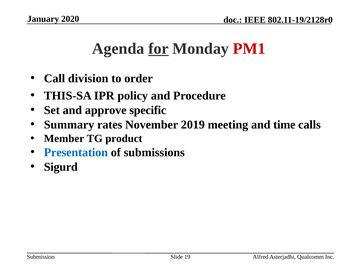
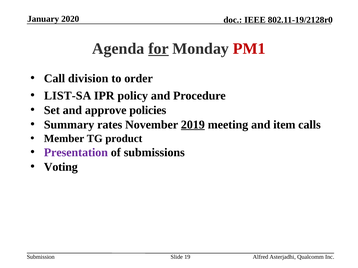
THIS-SA: THIS-SA -> LIST-SA (68, 96)
specific: specific -> policies (148, 110)
2019 underline: none -> present (193, 125)
time: time -> item (284, 125)
Presentation colour: blue -> purple (76, 153)
Sigurd: Sigurd -> Voting (61, 167)
